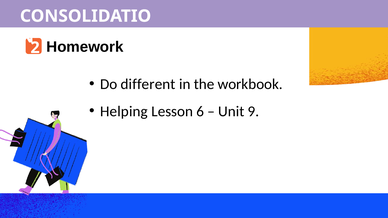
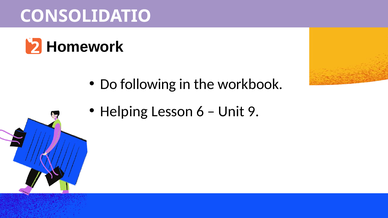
different: different -> following (148, 84)
